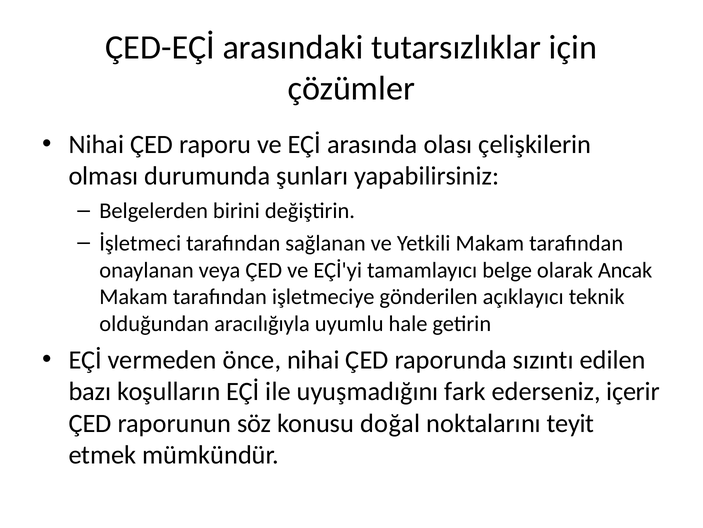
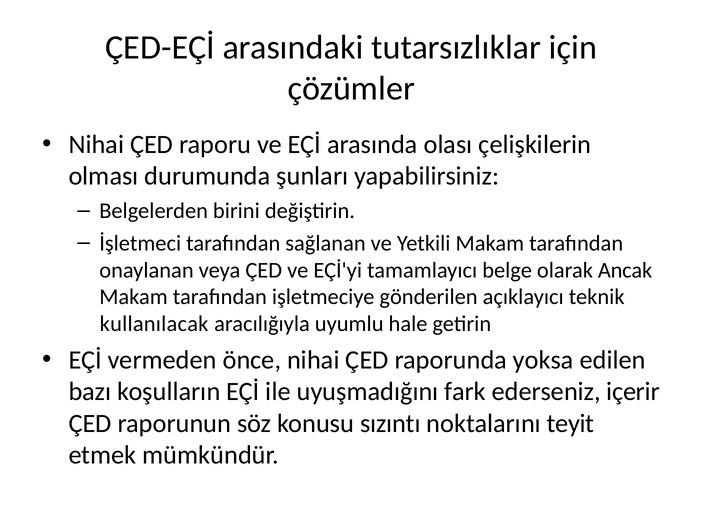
olduğundan: olduğundan -> kullanılacak (154, 324)
sızıntı: sızıntı -> yoksa (543, 359)
doğal: doğal -> sızıntı (390, 423)
